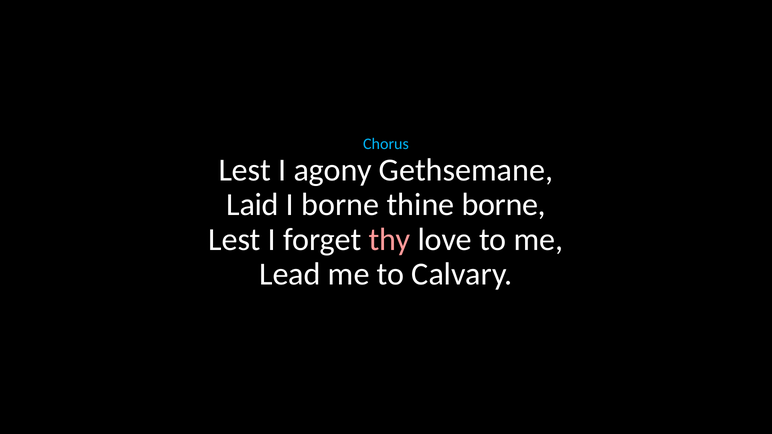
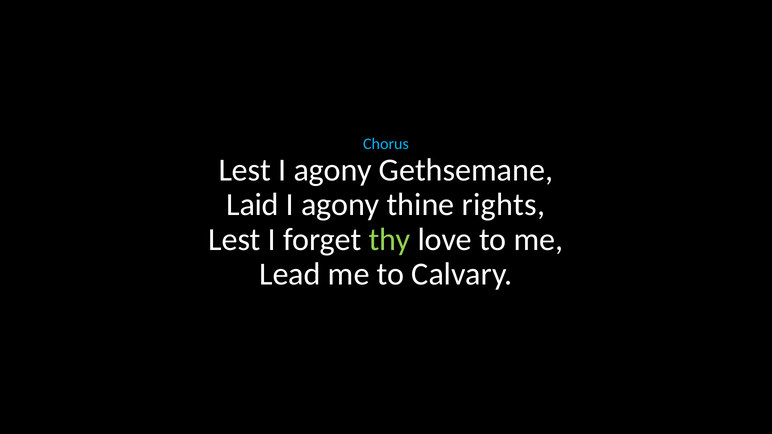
borne: borne -> agony (340, 205)
thine borne: borne -> rights (503, 205)
thy colour: pink -> light green (390, 240)
